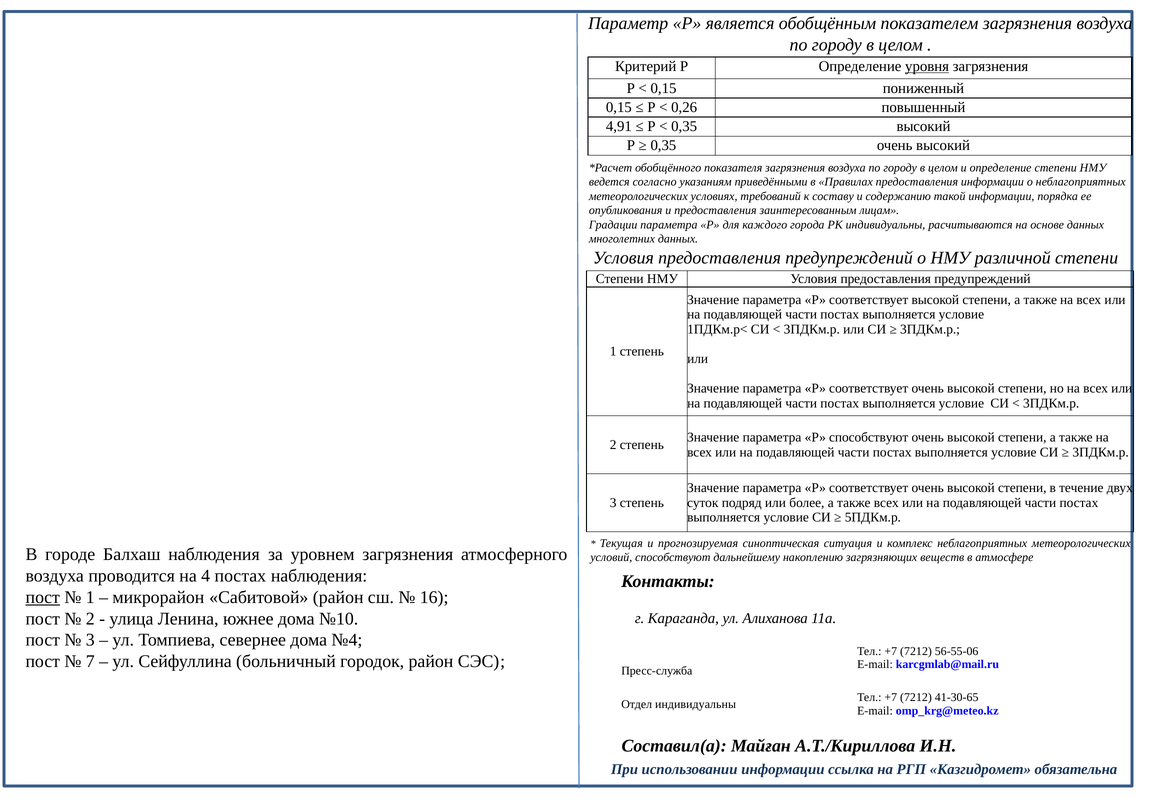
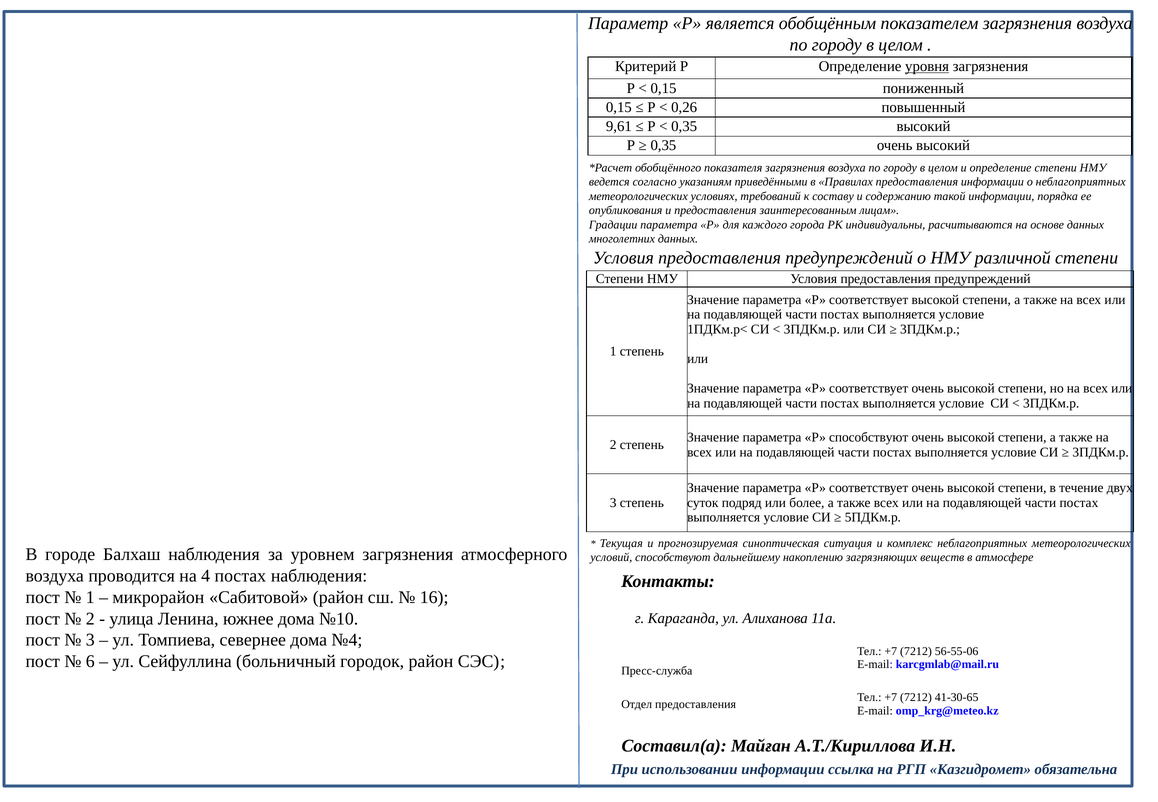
4,91: 4,91 -> 9,61 (619, 126)
пост underline: present -> none (43, 597)
7: 7 -> 6 (90, 661)
Отдел индивидуальны: индивидуальны -> предоставления (696, 704)
